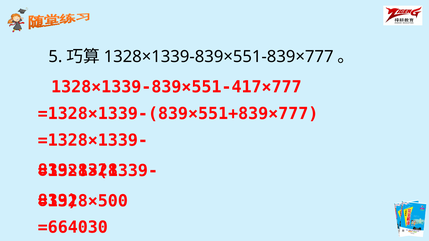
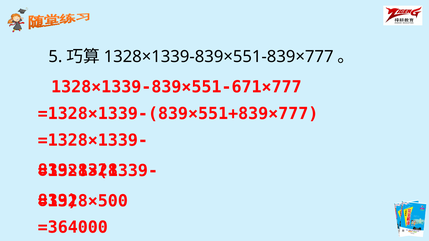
1328×1339-839×551-417×777: 1328×1339-839×551-417×777 -> 1328×1339-839×551-671×777 (176, 87)
=664030: =664030 -> =364000 (73, 228)
